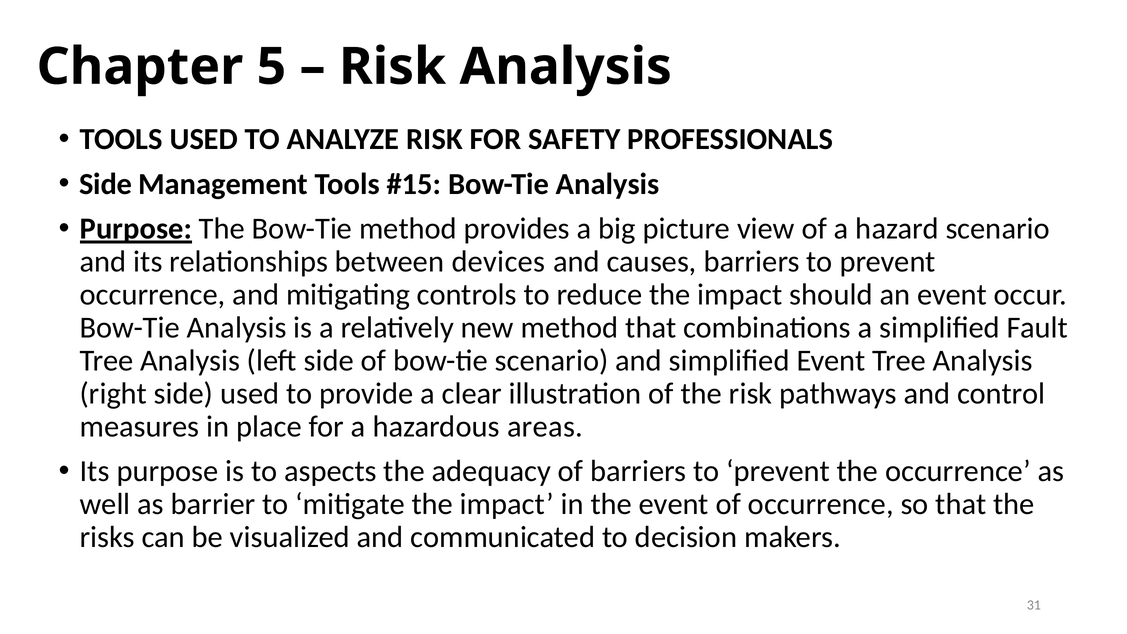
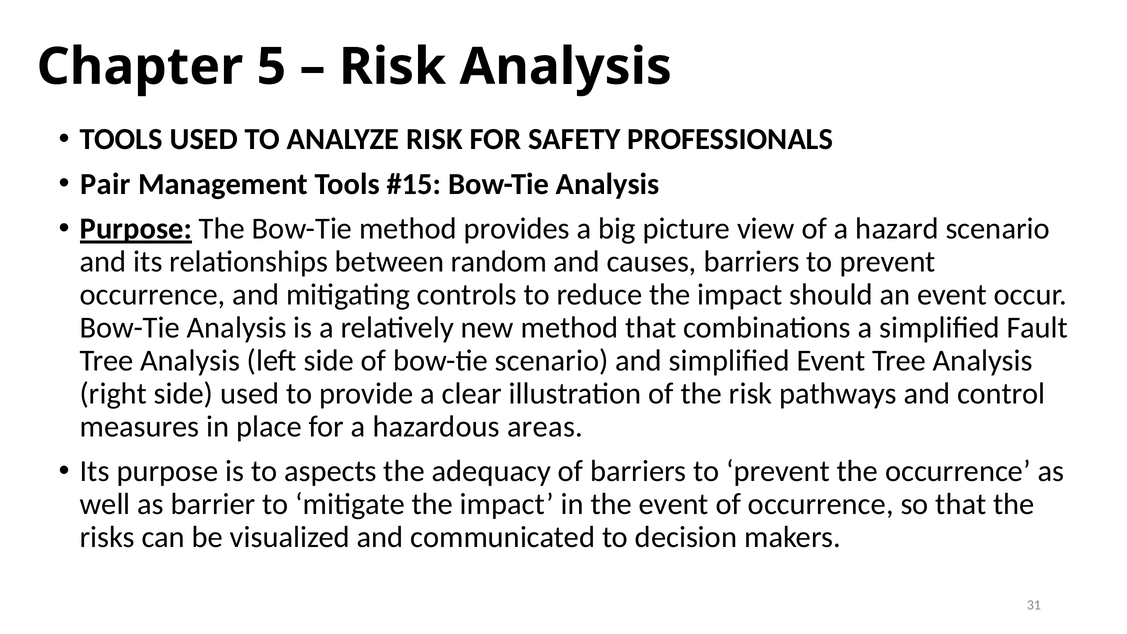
Side: Side -> Pair (105, 184)
devices: devices -> random (499, 262)
